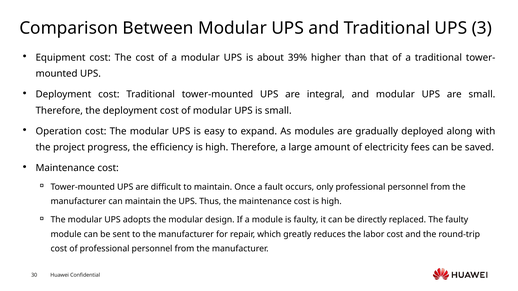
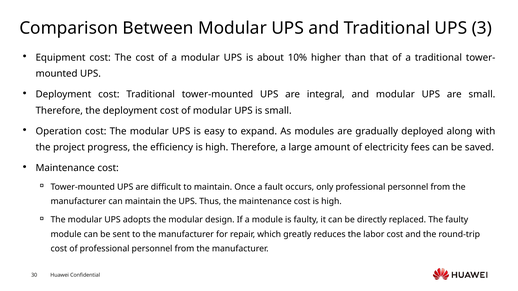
39%: 39% -> 10% (297, 58)
